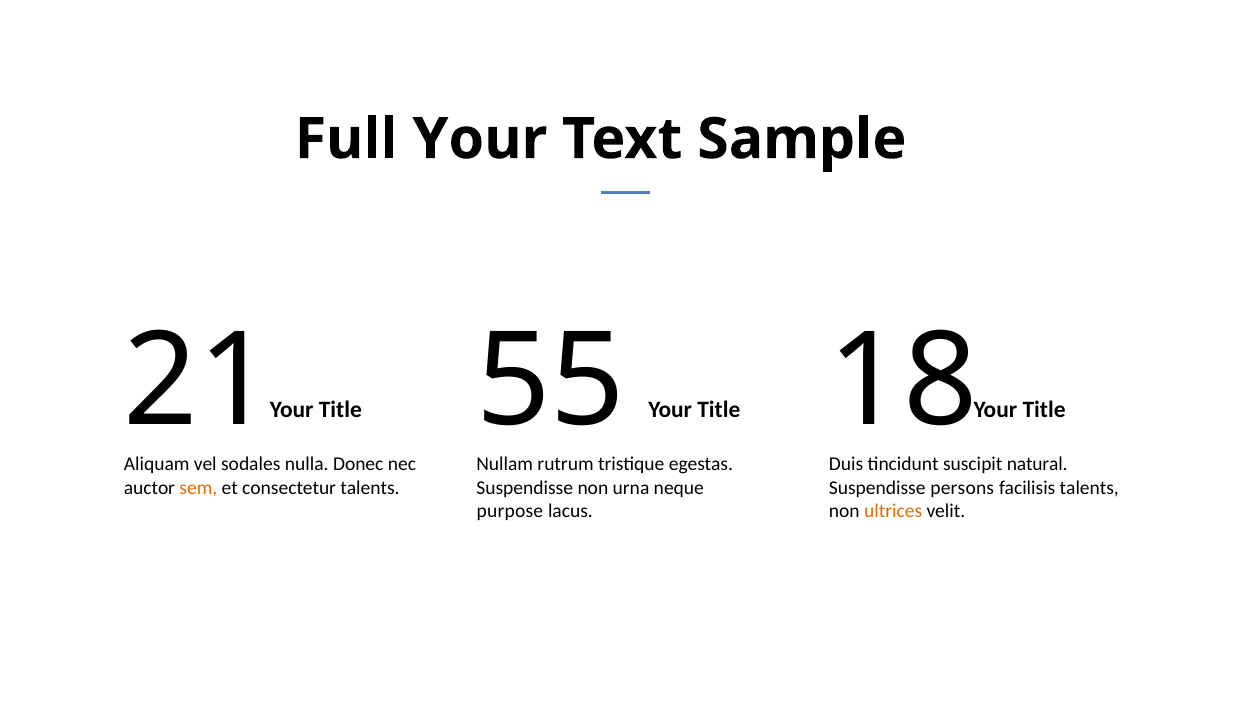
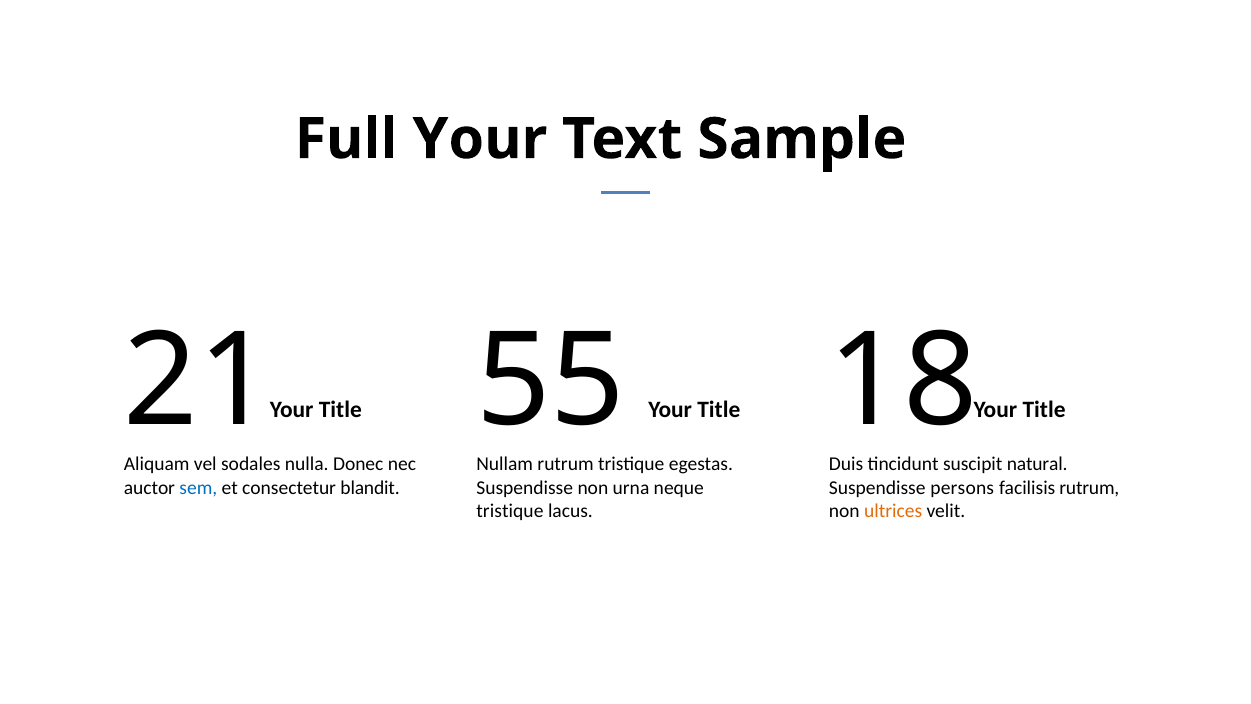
sem colour: orange -> blue (198, 488)
consectetur talents: talents -> blandit (370, 488)
facilisis talents: talents -> rutrum (1089, 488)
purpose: purpose -> tristique (510, 511)
